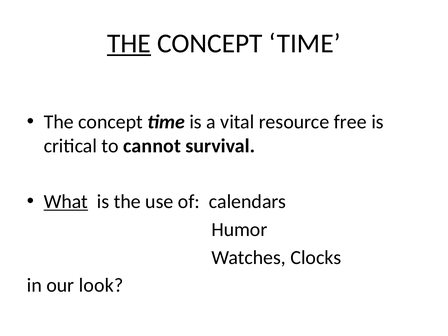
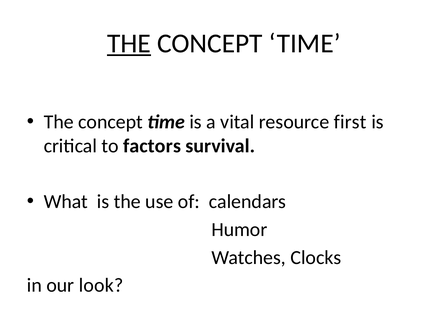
free: free -> first (350, 122)
cannot: cannot -> factors (152, 146)
What underline: present -> none (66, 202)
